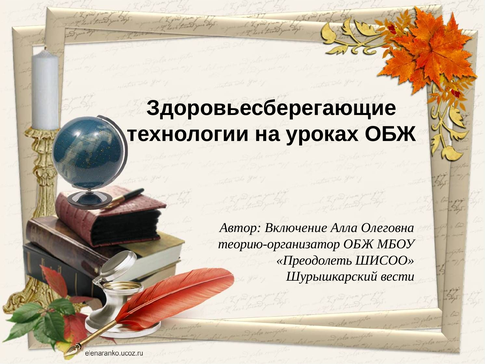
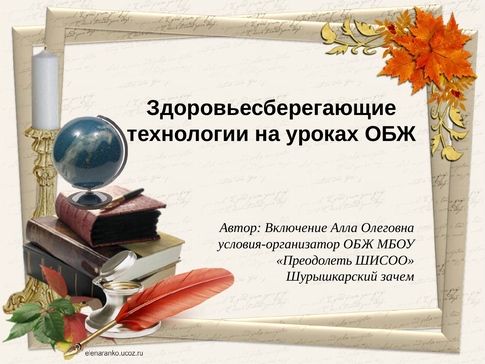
теорию-организатор: теорию-организатор -> условия-организатор (279, 244)
вести: вести -> зачем (397, 276)
